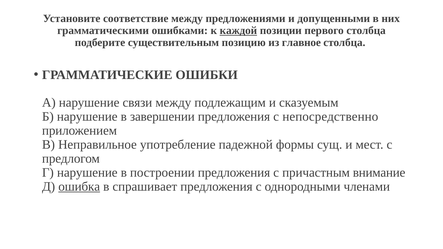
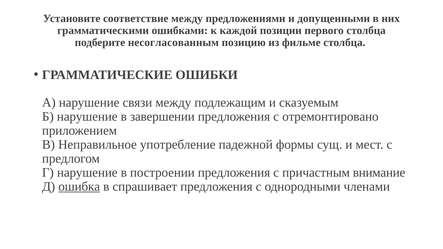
каждой underline: present -> none (238, 31)
существительным: существительным -> несогласованным (173, 43)
главное: главное -> фильме (301, 43)
непосредственно: непосредственно -> отремонтировано (330, 117)
